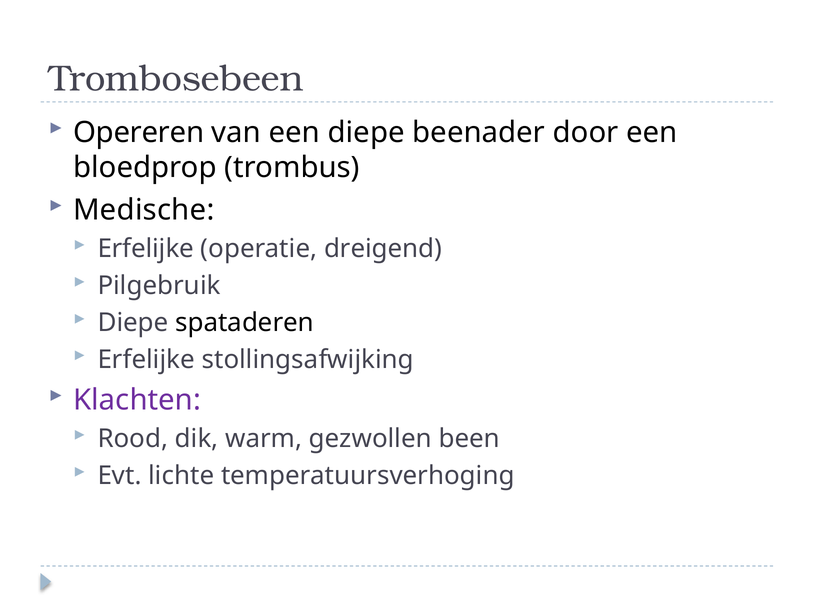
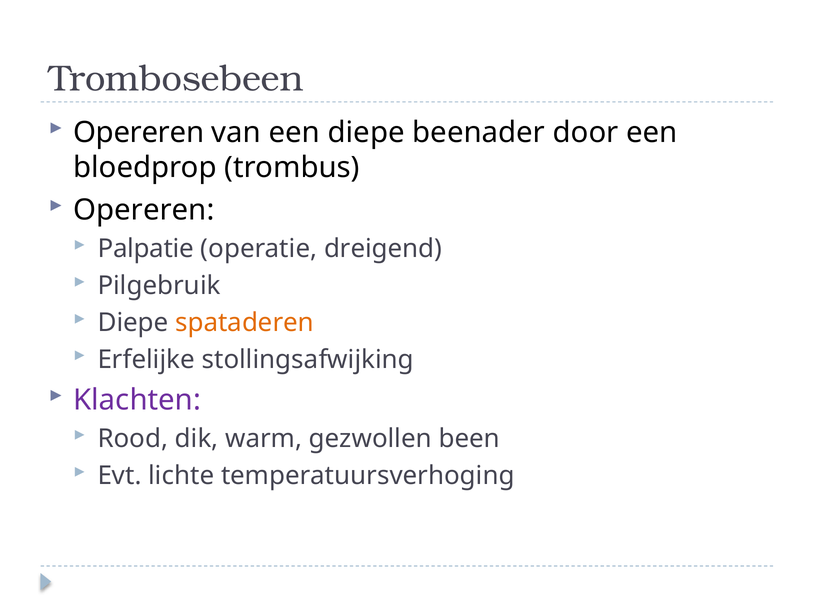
Medische: Medische -> Opereren (144, 210)
Erfelijke: Erfelijke -> Palpatie (146, 249)
spataderen colour: black -> orange (245, 322)
